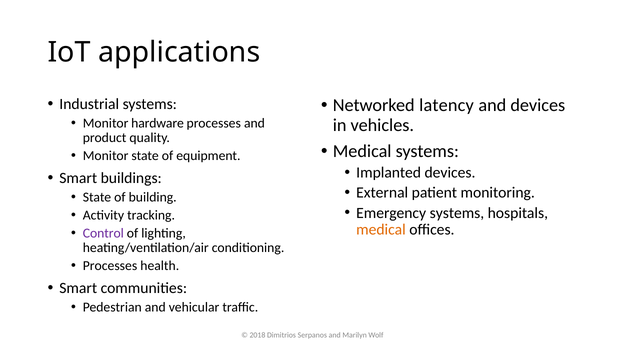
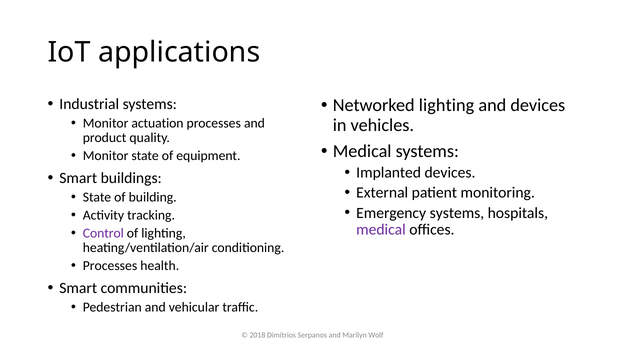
Networked latency: latency -> lighting (447, 106)
hardware: hardware -> actuation (157, 123)
medical colour: orange -> purple (381, 230)
